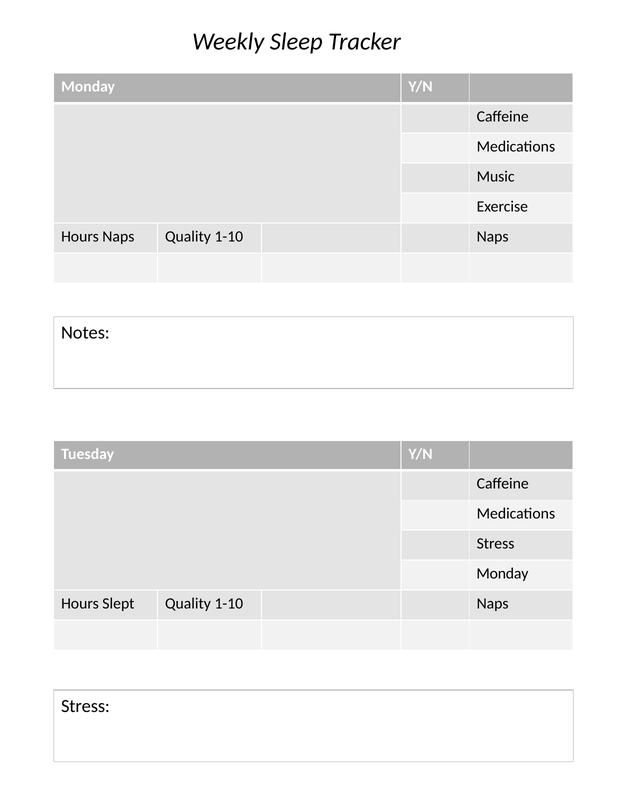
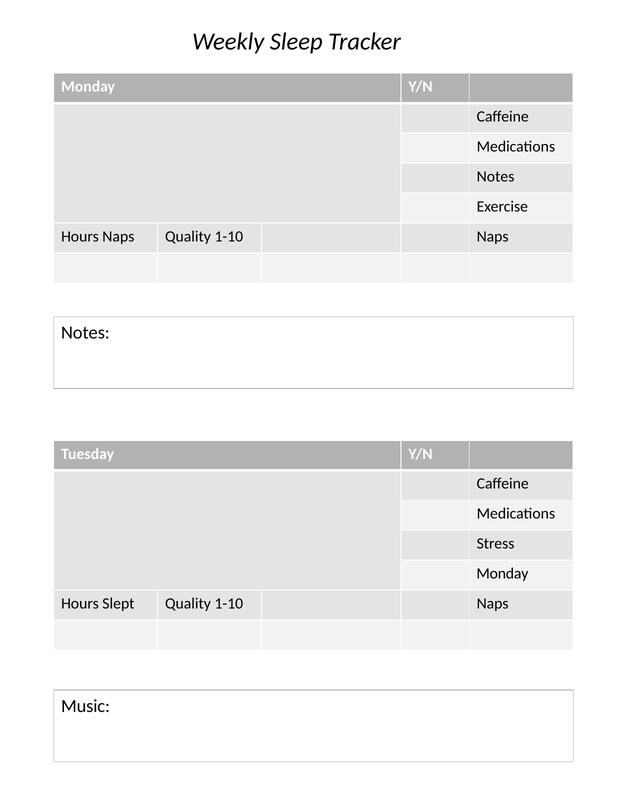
Music: Music -> Notes (496, 176)
Stress: Stress -> Music (85, 705)
